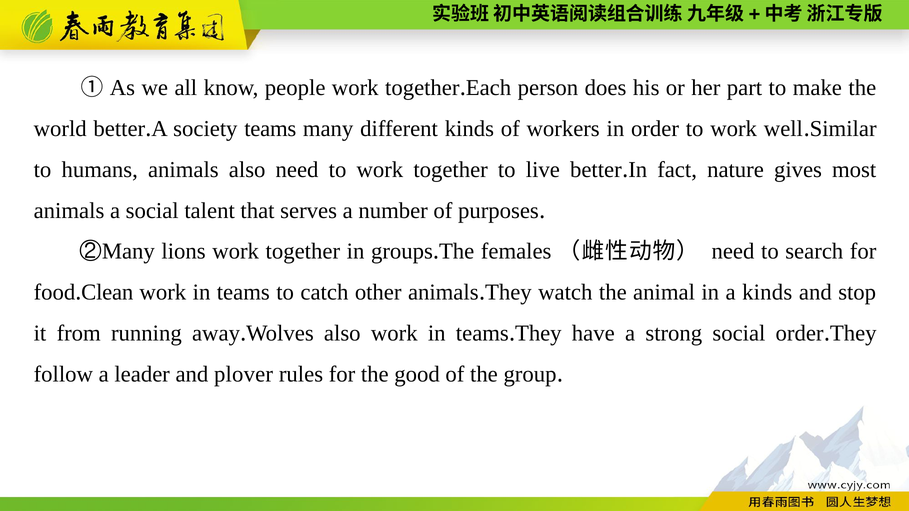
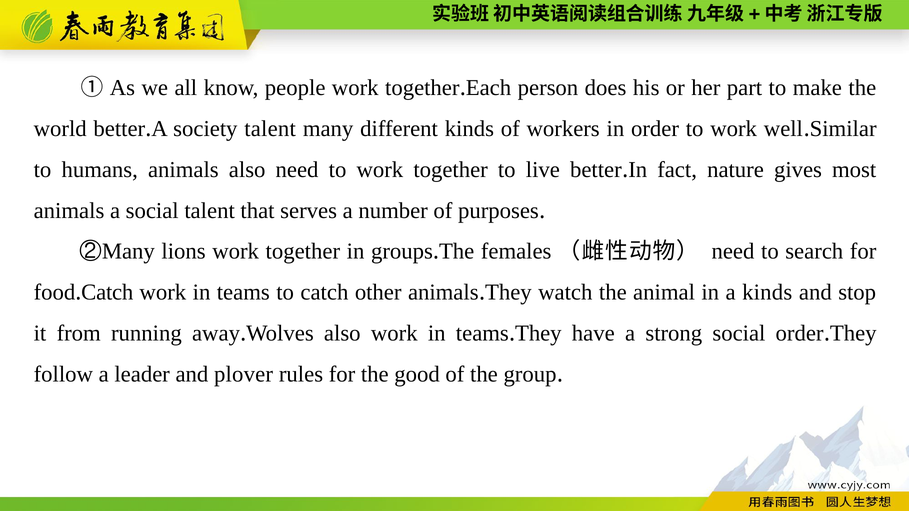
society teams: teams -> talent (270, 129)
Clean: Clean -> Catch (107, 292)
